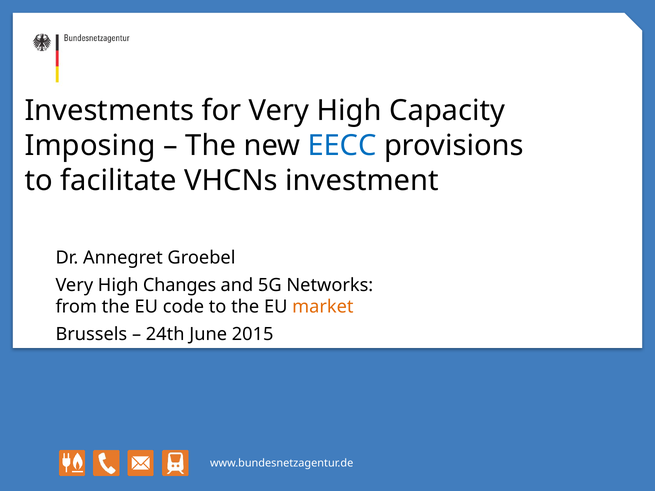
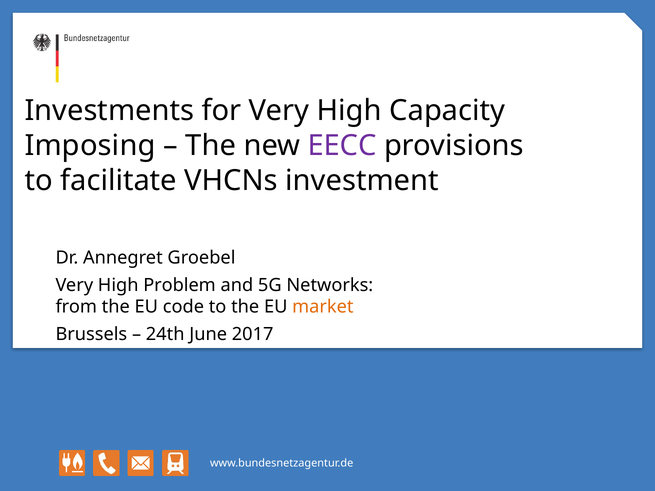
EECC colour: blue -> purple (342, 146)
Changes: Changes -> Problem (180, 285)
2015: 2015 -> 2017 (253, 334)
